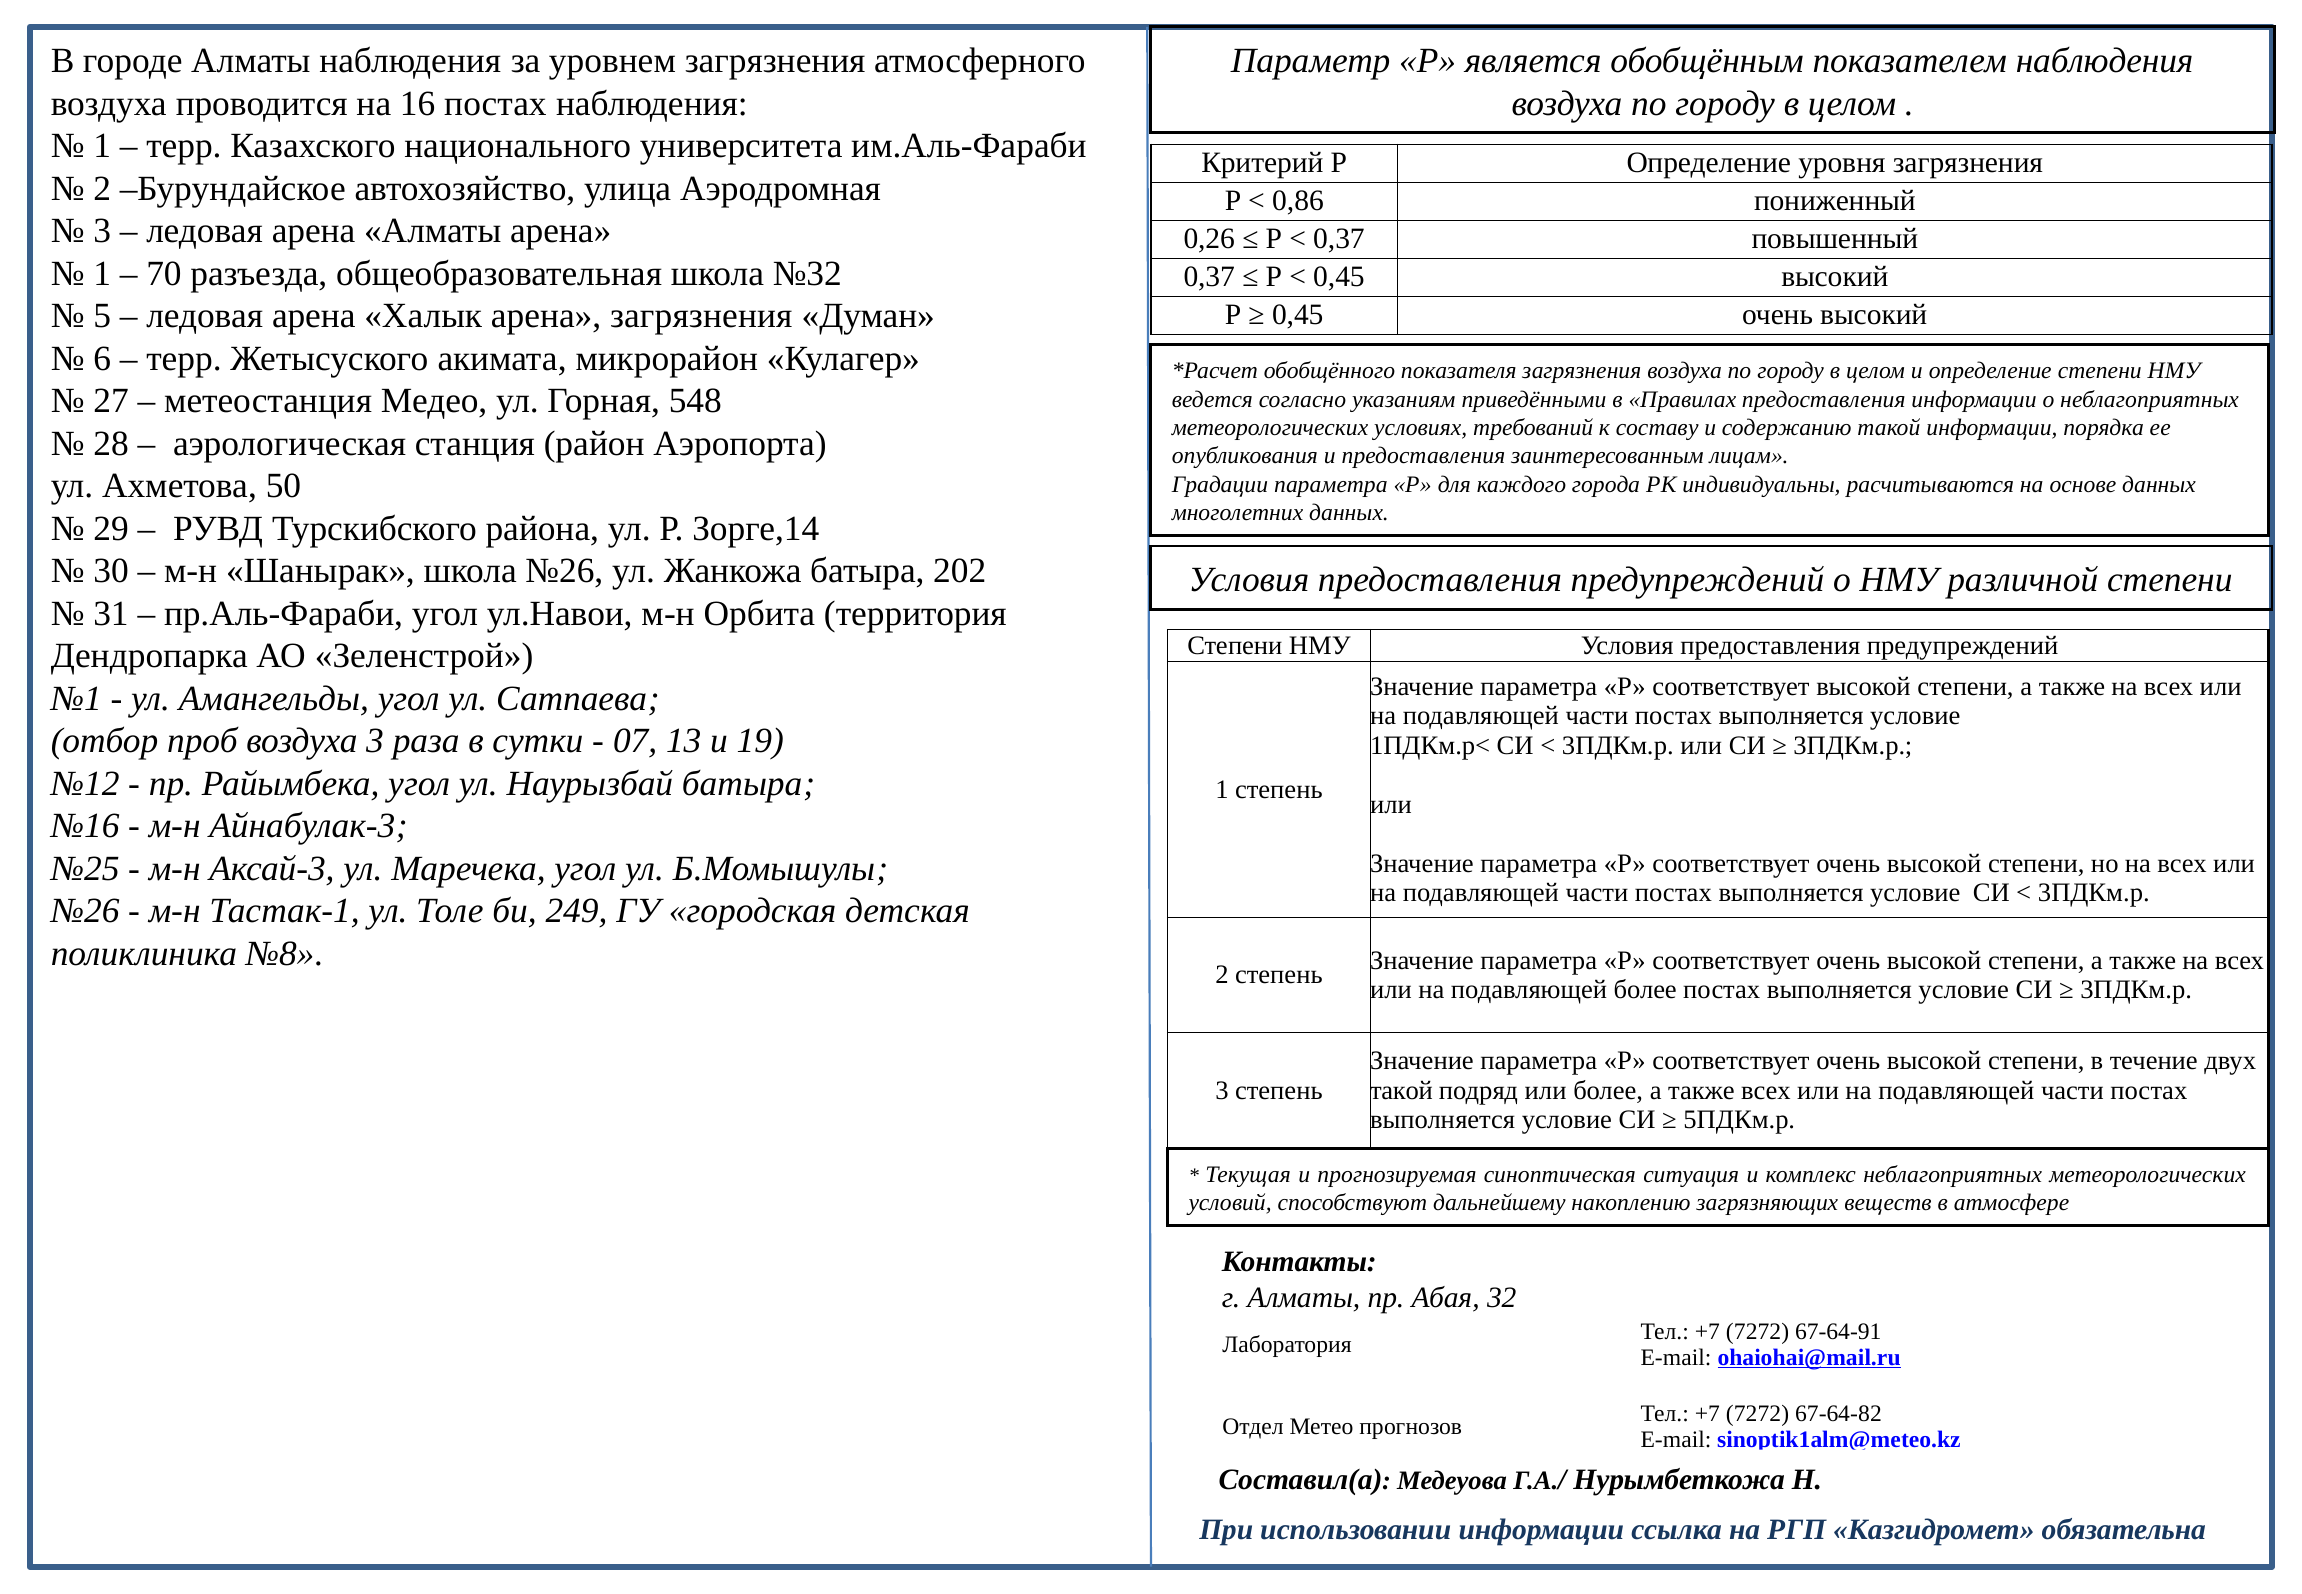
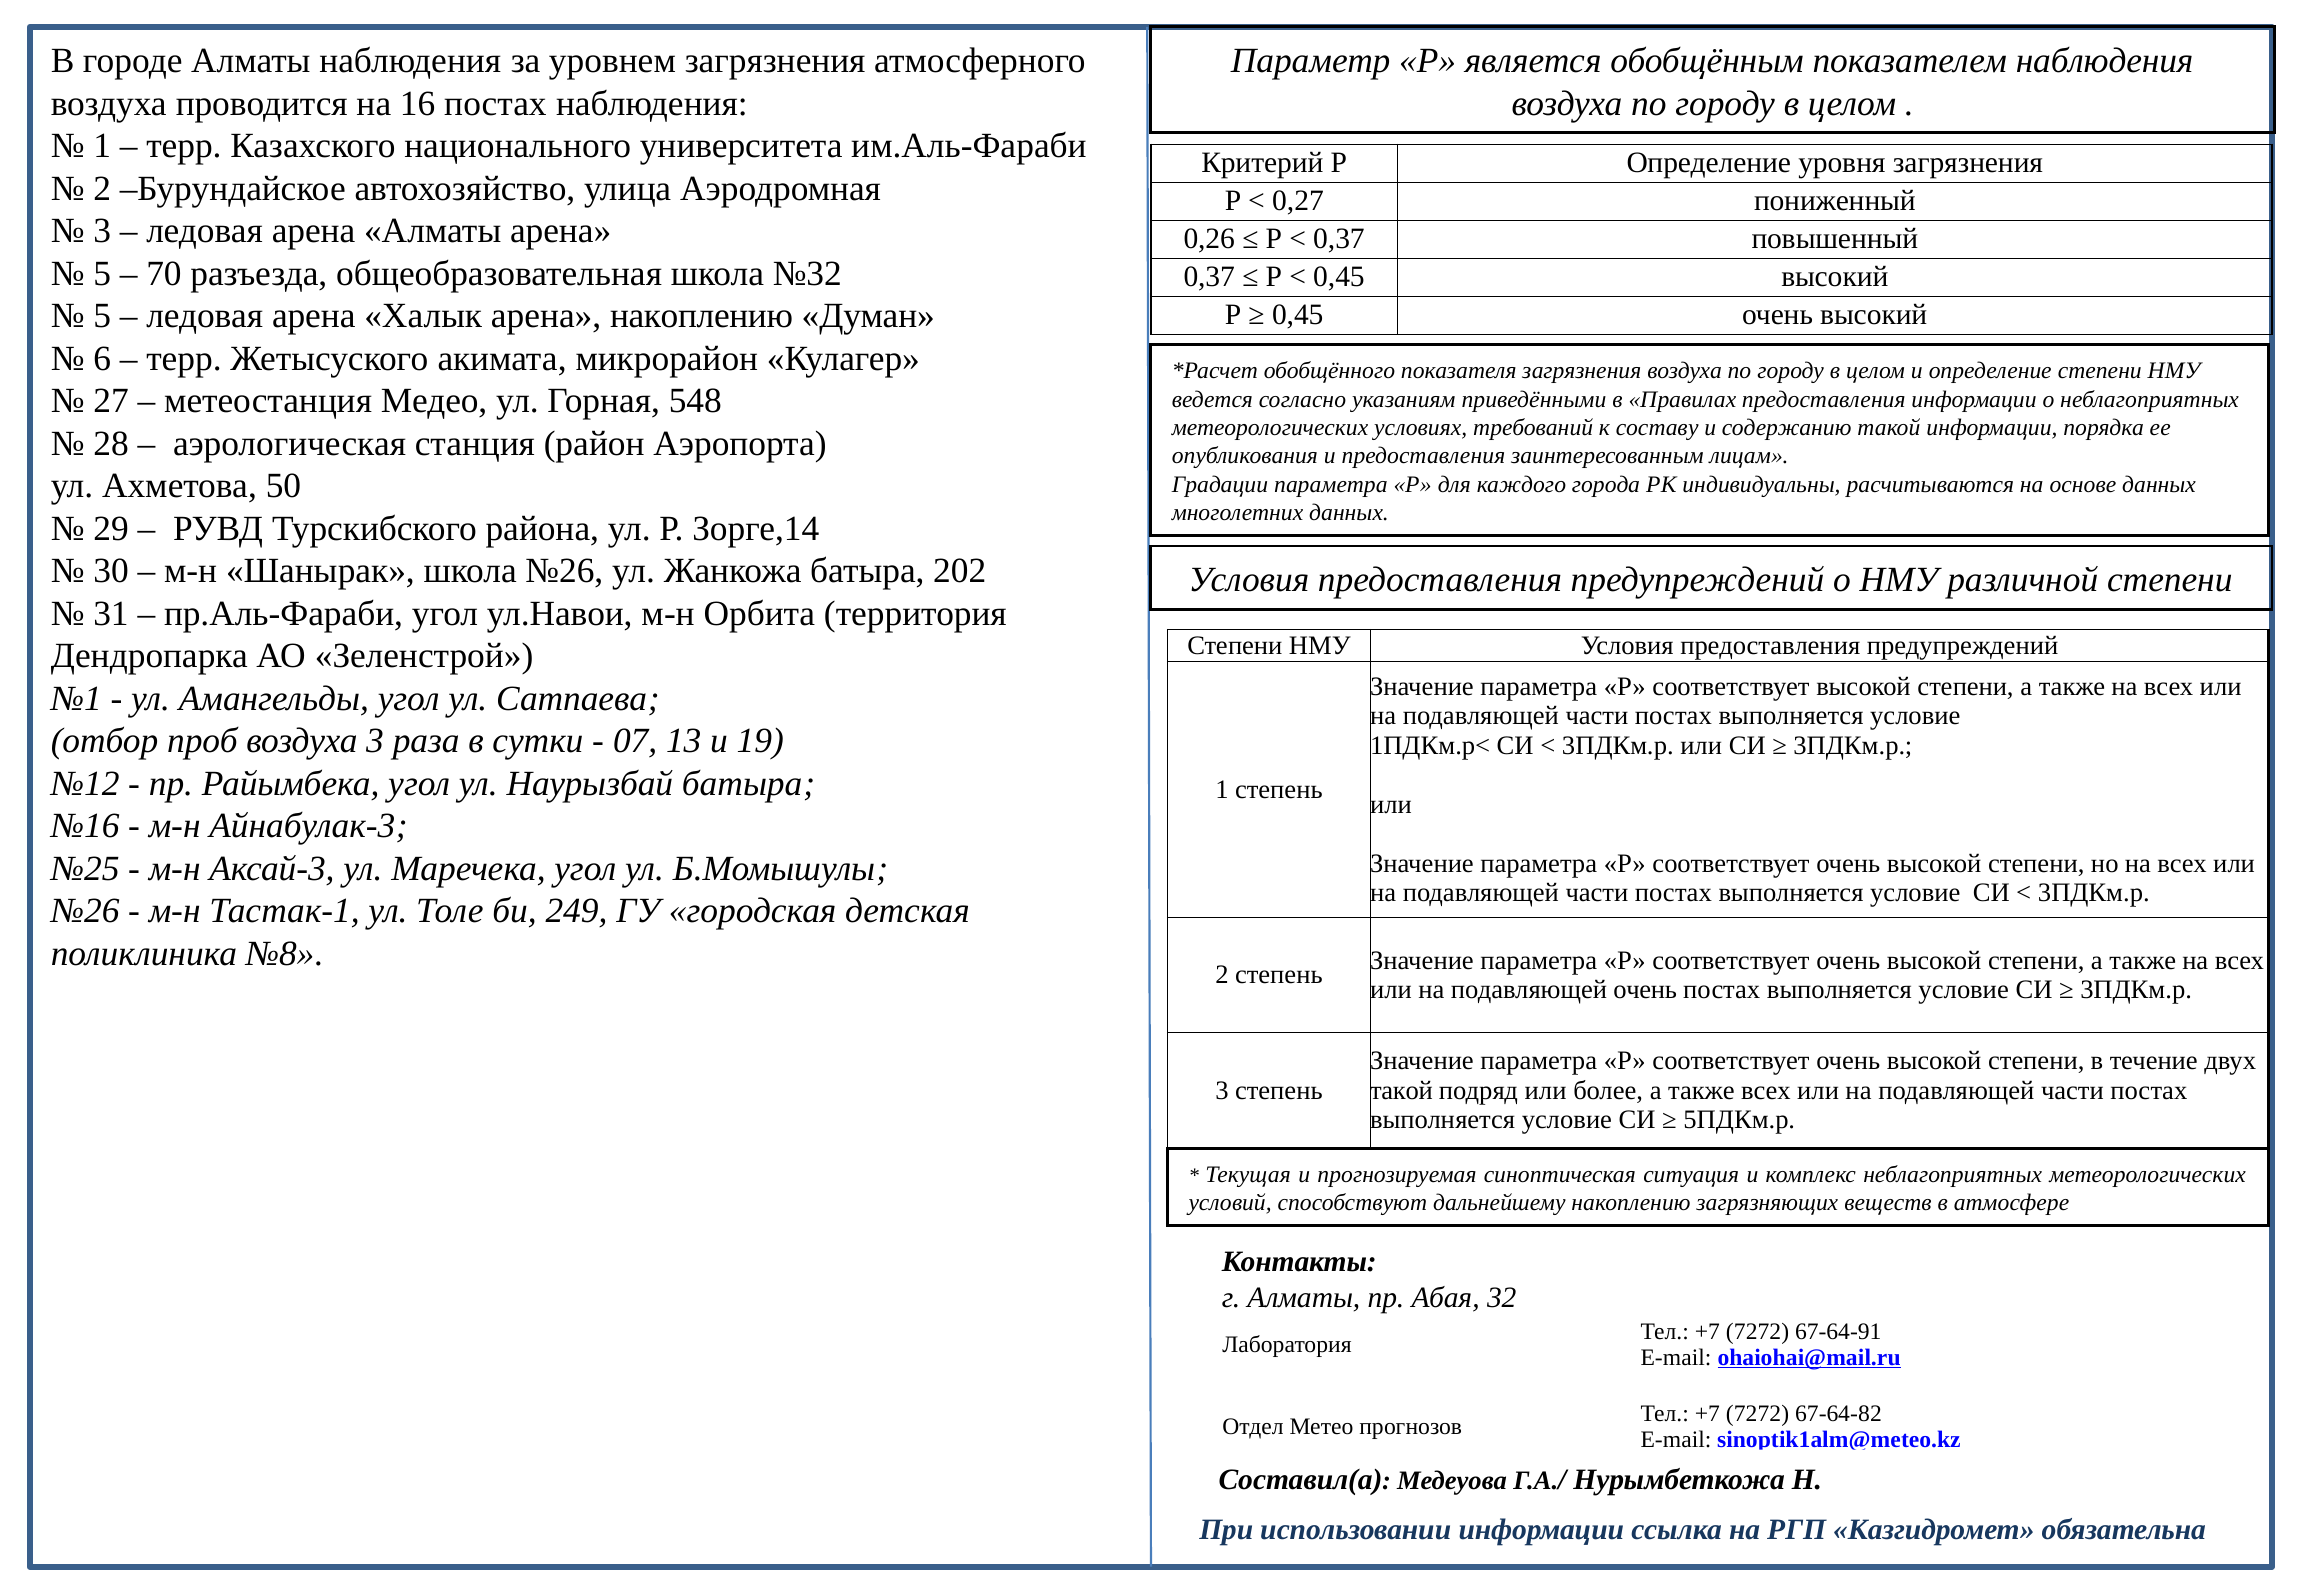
0,86: 0,86 -> 0,27 (1298, 201)
1: 1 -> 5 (102, 274)
арена загрязнения: загрязнения -> накоплению (701, 316)
подавляющей более: более -> очень (1645, 990)
